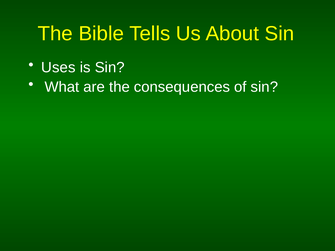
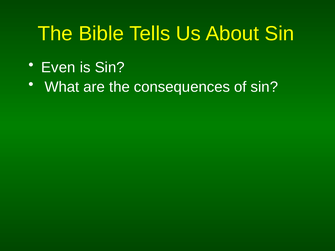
Uses: Uses -> Even (58, 67)
